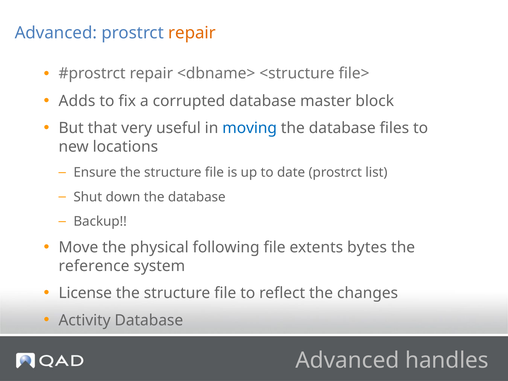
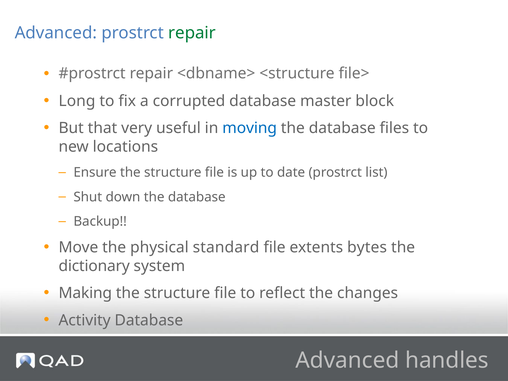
repair colour: orange -> green (192, 33)
Adds: Adds -> Long (77, 101)
following: following -> standard (226, 247)
reference: reference -> dictionary (94, 266)
License: License -> Making (85, 293)
